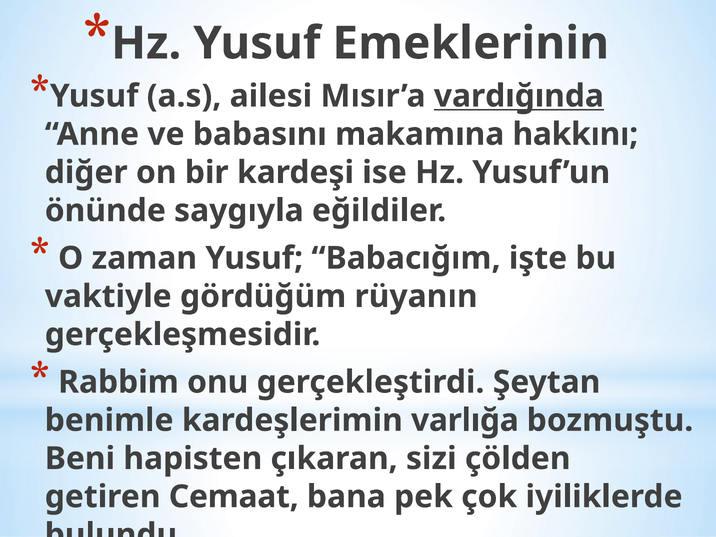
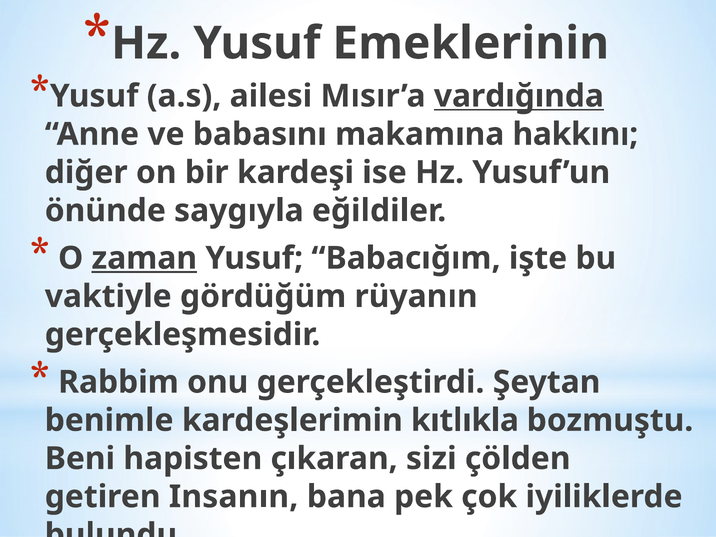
zaman underline: none -> present (144, 258)
varlığa: varlığa -> kıtlıkla (465, 420)
Cemaat: Cemaat -> Insanın (234, 497)
